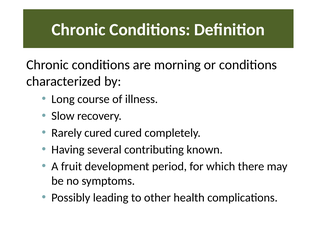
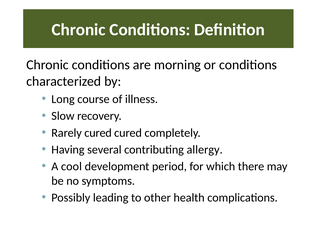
known: known -> allergy (205, 149)
fruit: fruit -> cool (71, 166)
